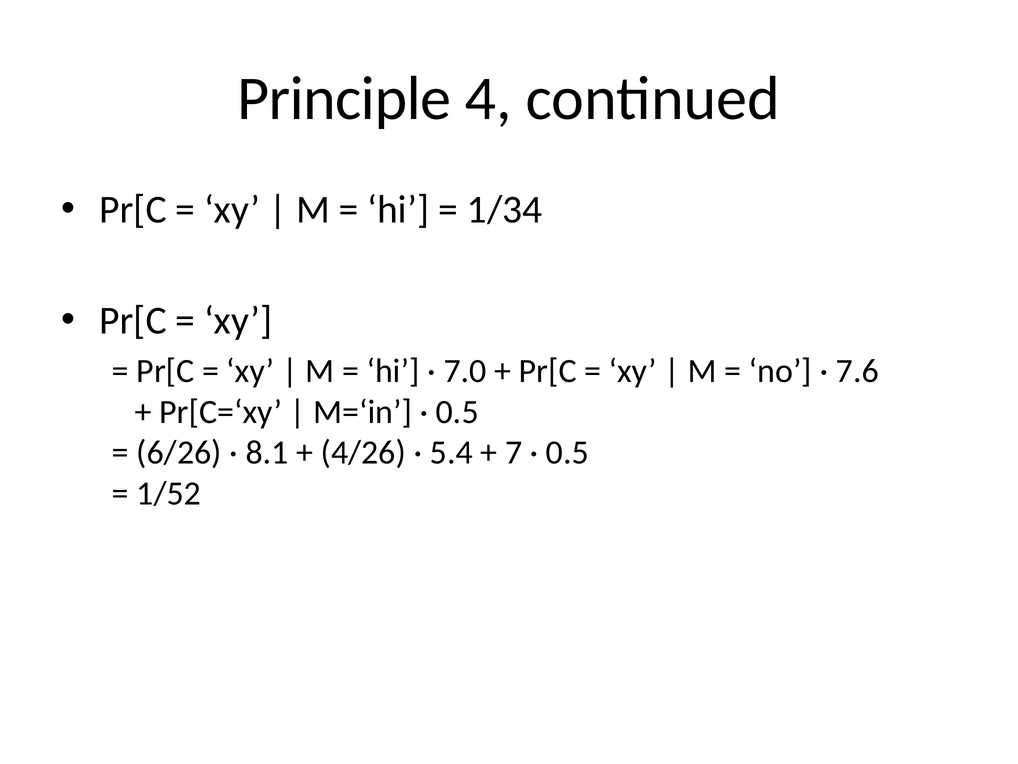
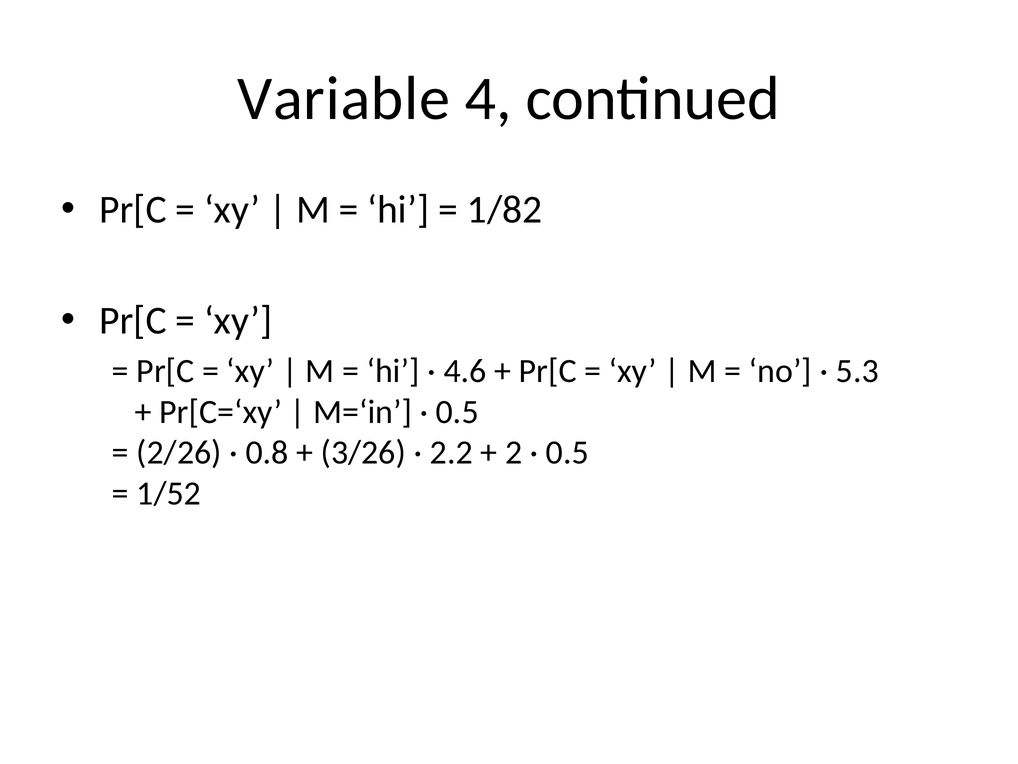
Principle: Principle -> Variable (344, 99)
1/34: 1/34 -> 1/82 (505, 210)
7.0: 7.0 -> 4.6 (465, 371)
7.6: 7.6 -> 5.3 (857, 371)
6/26: 6/26 -> 2/26 (179, 452)
8.1: 8.1 -> 0.8 (267, 452)
4/26: 4/26 -> 3/26 (363, 452)
5.4: 5.4 -> 2.2 (451, 452)
7: 7 -> 2 (514, 452)
